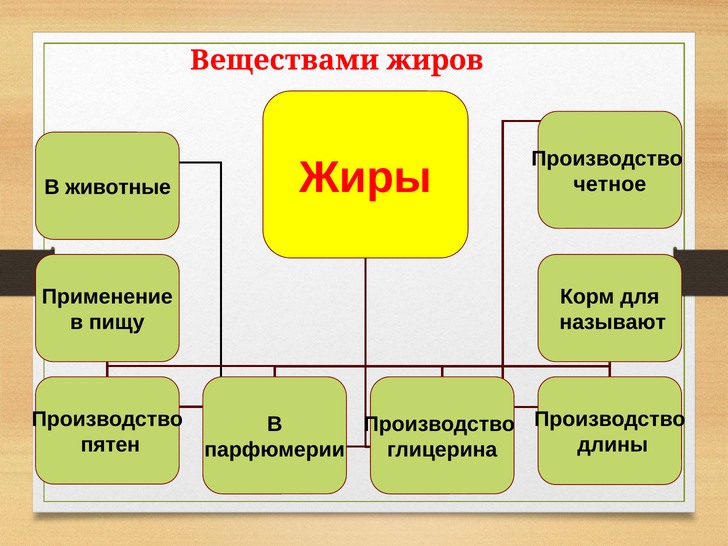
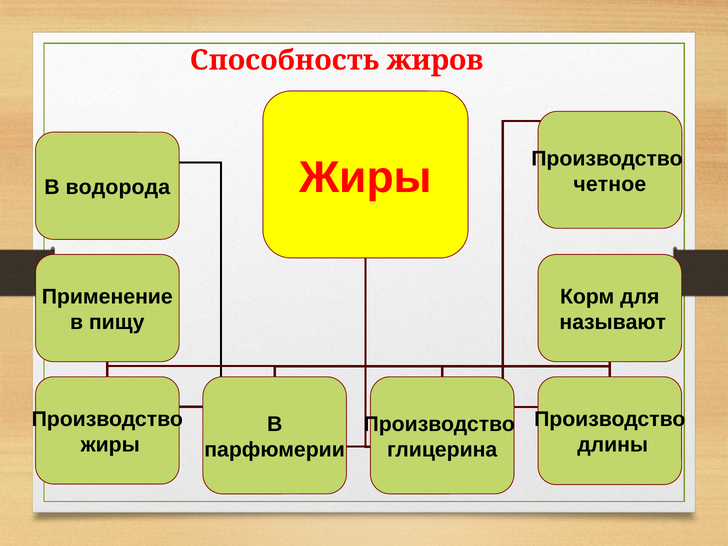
Веществами: Веществами -> Способность (285, 60)
животные: животные -> водорода (118, 187)
пятен: пятен -> жиры (110, 445)
